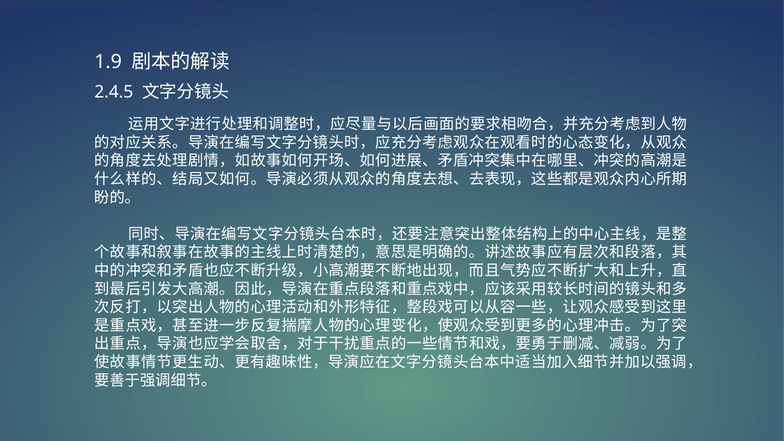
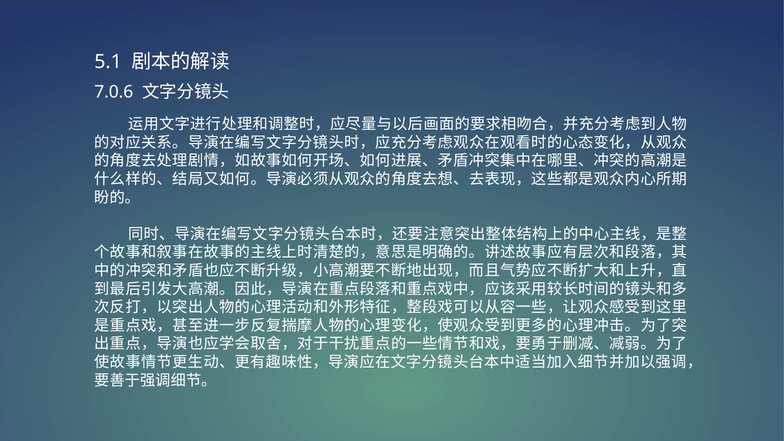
1.9: 1.9 -> 5.1 (108, 62)
2.4.5: 2.4.5 -> 7.0.6 (114, 92)
